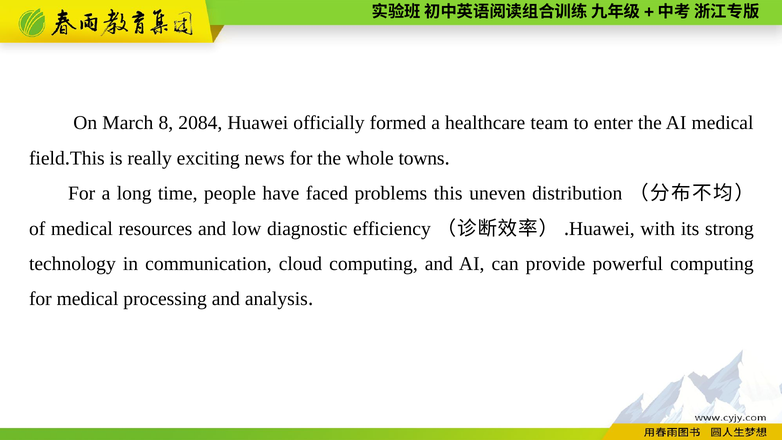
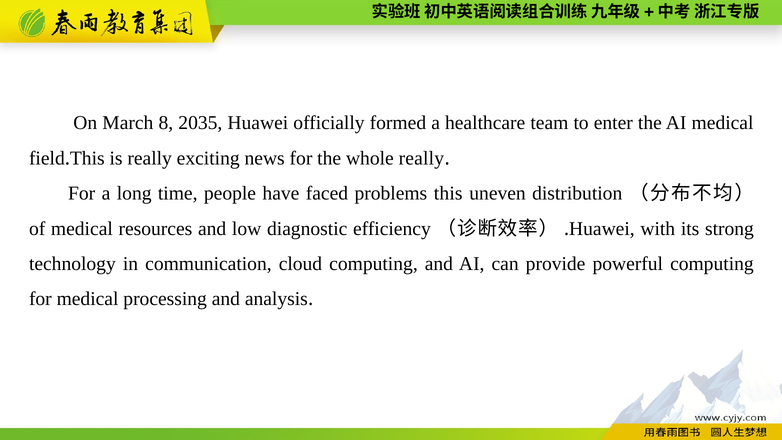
2084: 2084 -> 2035 (200, 123)
whole towns: towns -> really (421, 158)
